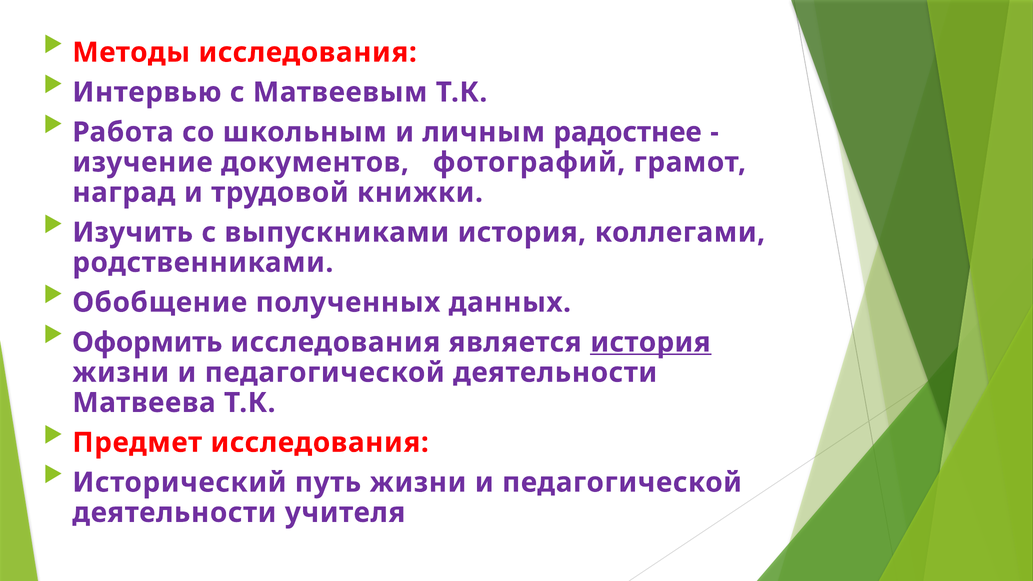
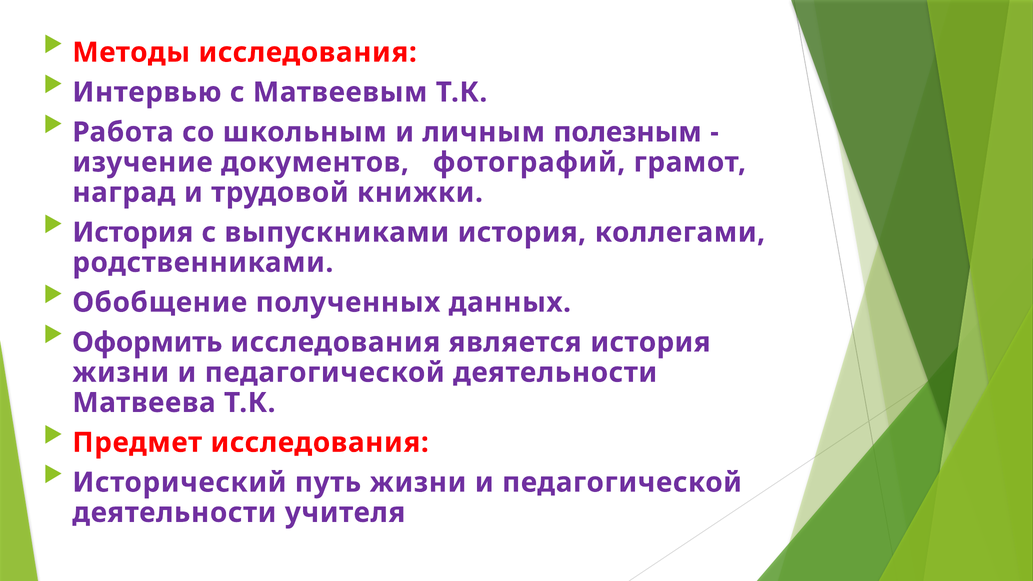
радостнее: радостнее -> полезным (628, 132)
Изучить: Изучить -> История (133, 232)
история underline: present -> none (650, 342)
